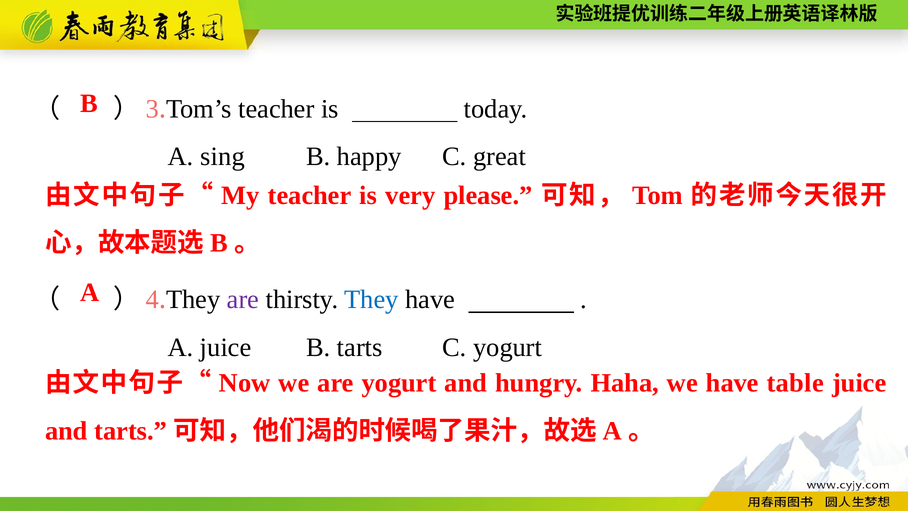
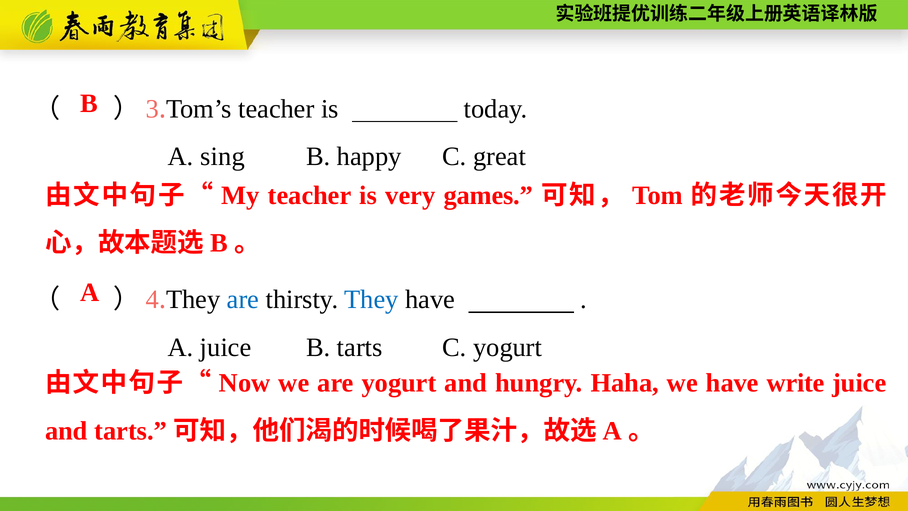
please: please -> games (488, 195)
are colour: purple -> blue (243, 300)
table: table -> write (796, 383)
